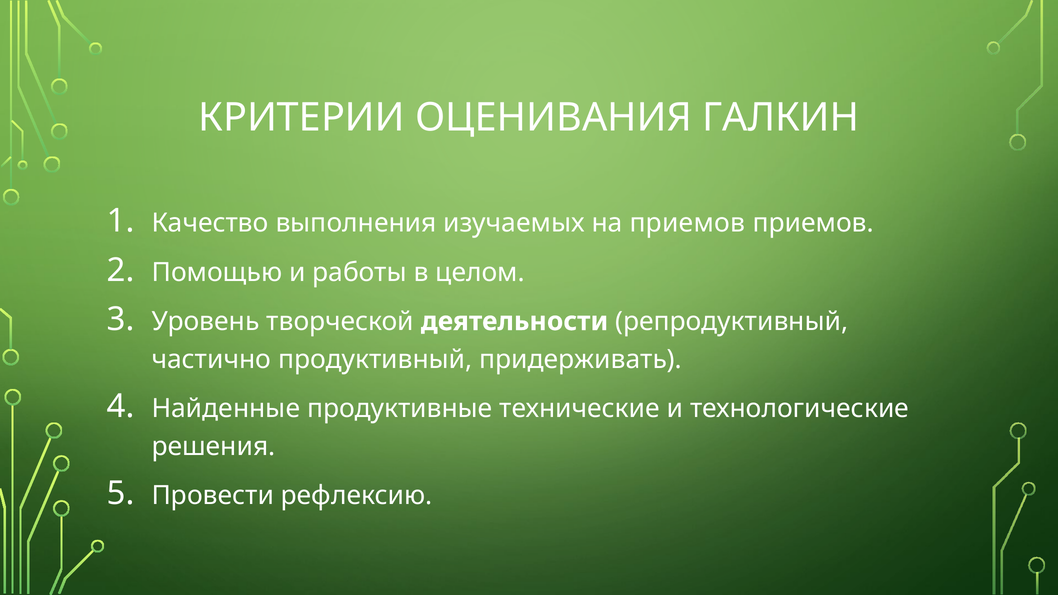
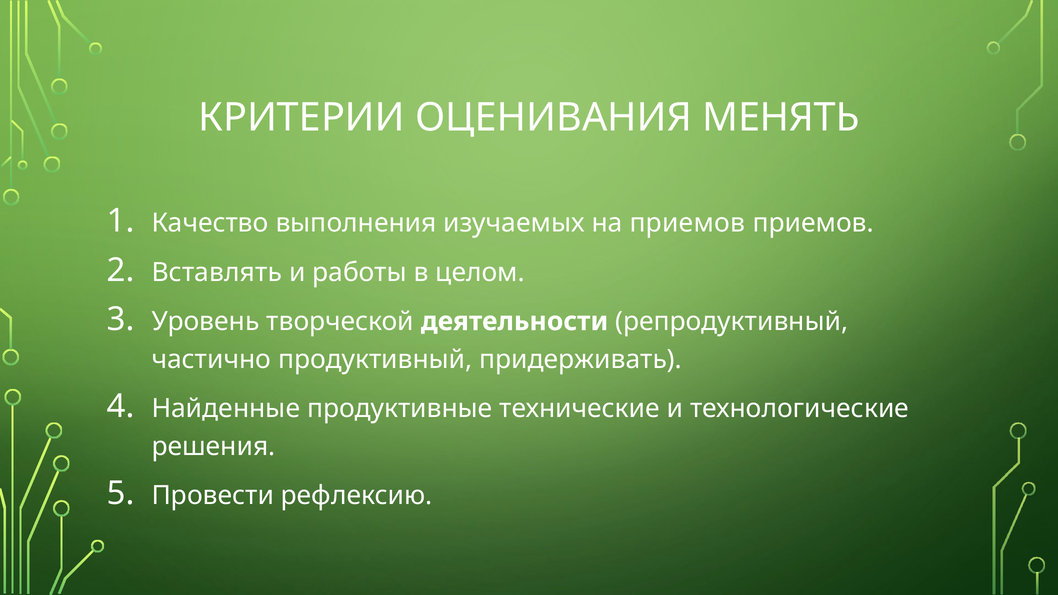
ГАЛКИН: ГАЛКИН -> МЕНЯТЬ (781, 118)
Помощью: Помощью -> Вставлять (217, 272)
